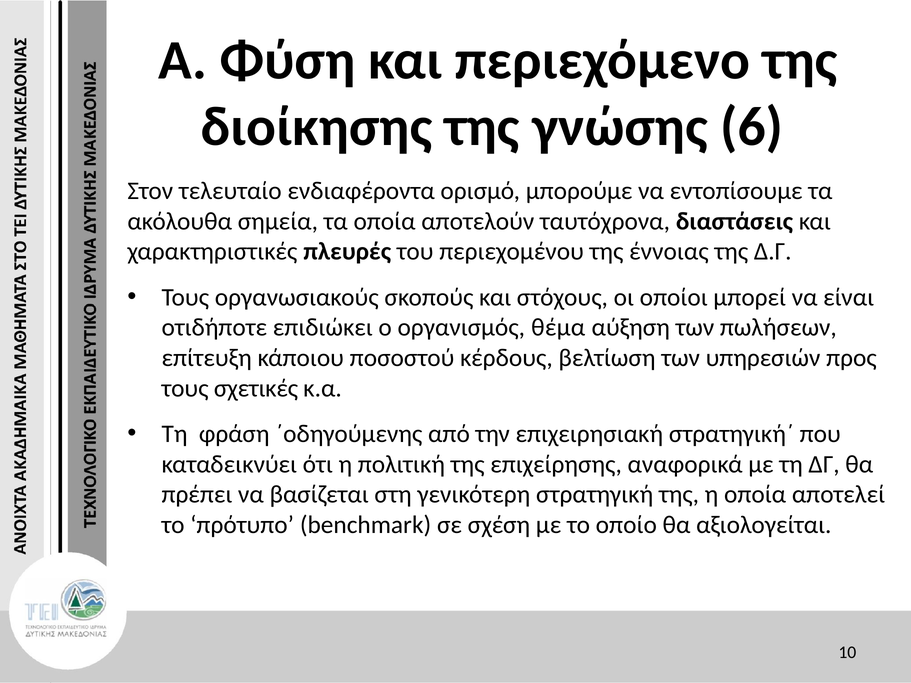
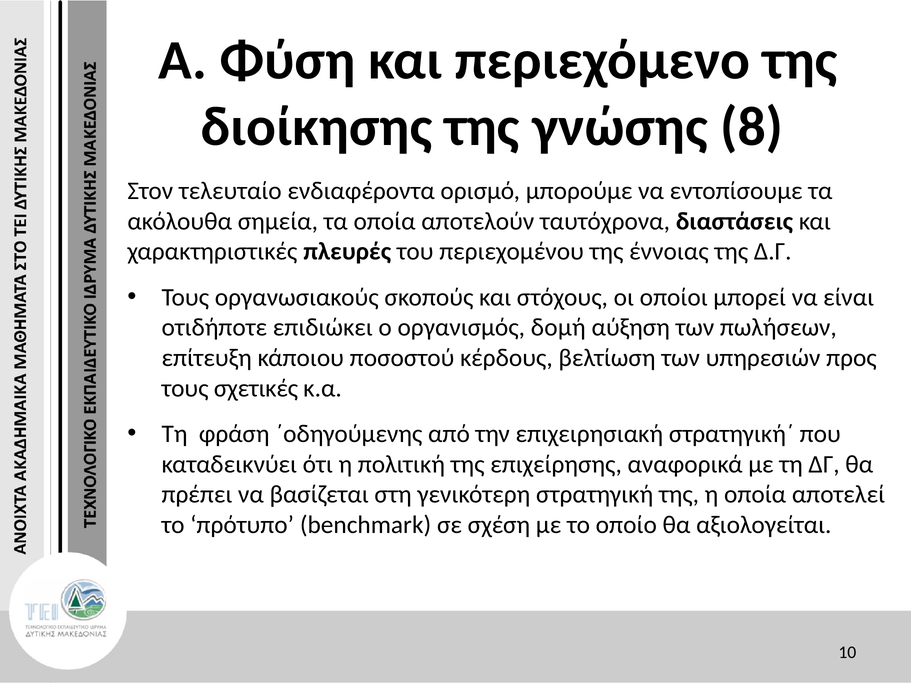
6: 6 -> 8 (752, 127)
θέμα: θέμα -> δομή (558, 328)
